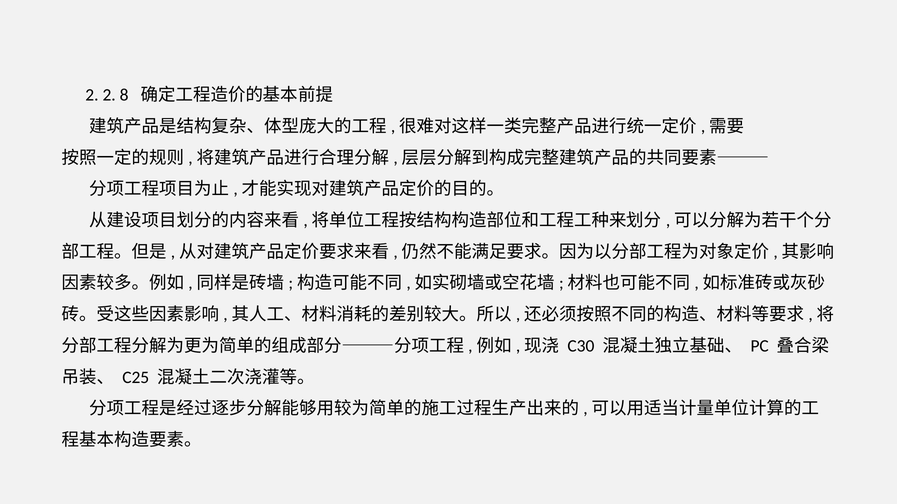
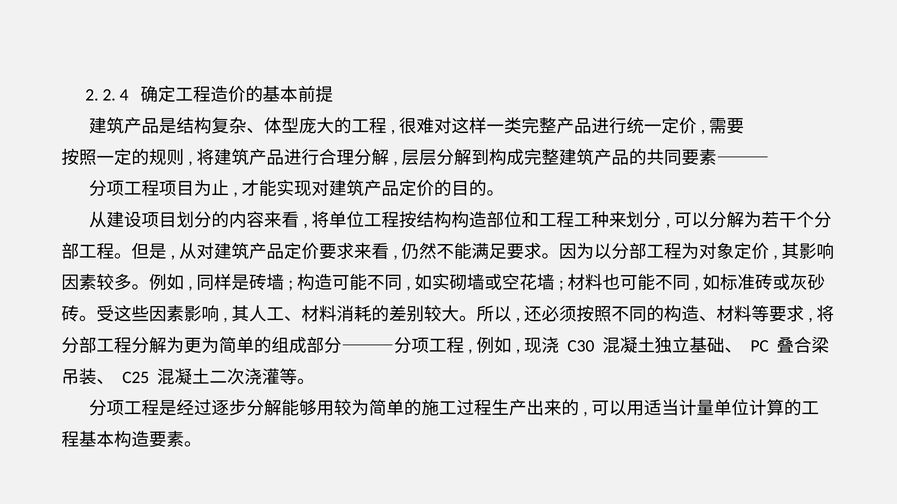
8: 8 -> 4 (124, 95)
